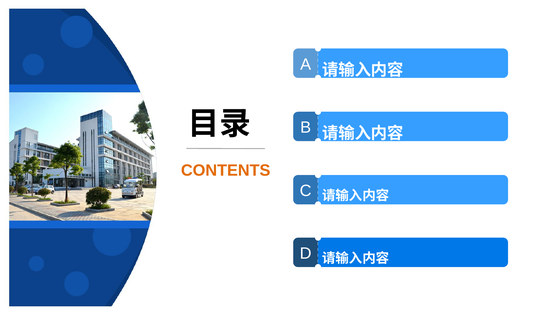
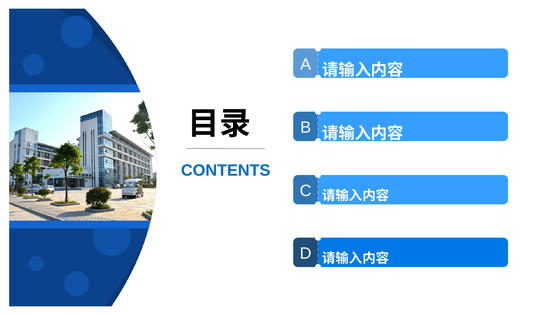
CONTENTS colour: orange -> blue (226, 170)
